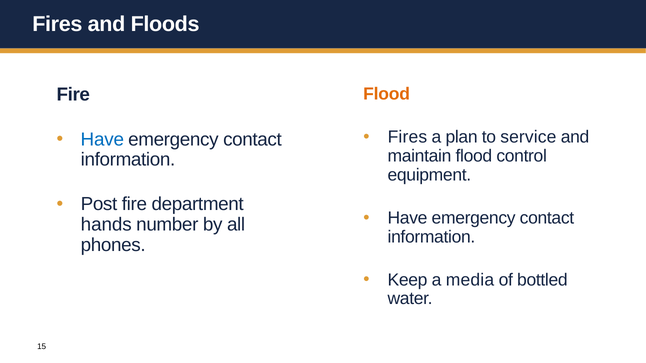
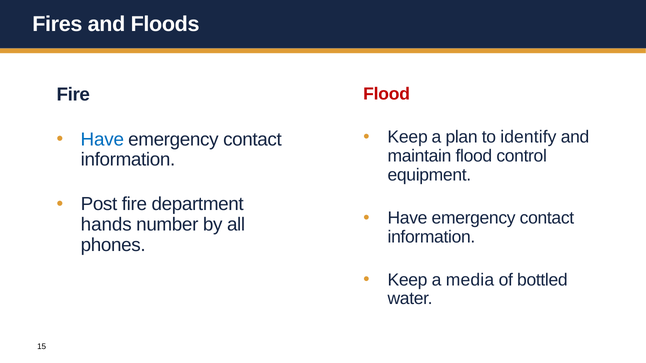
Flood colour: orange -> red (387, 94)
Fires: Fires -> Keep (408, 137)
service: service -> identify (528, 137)
